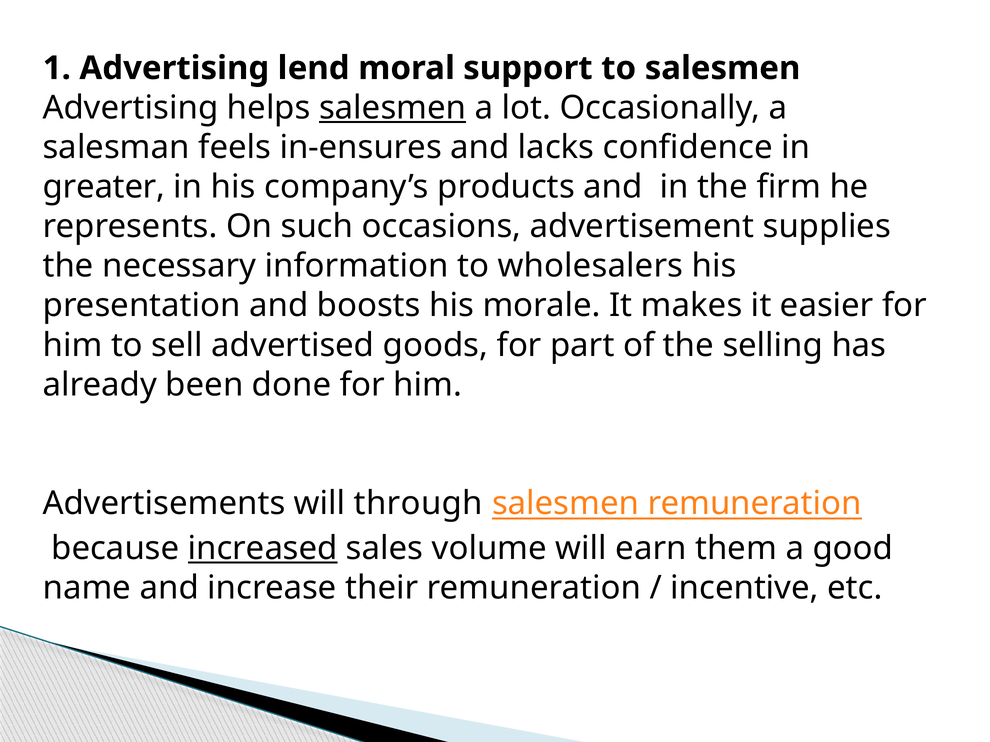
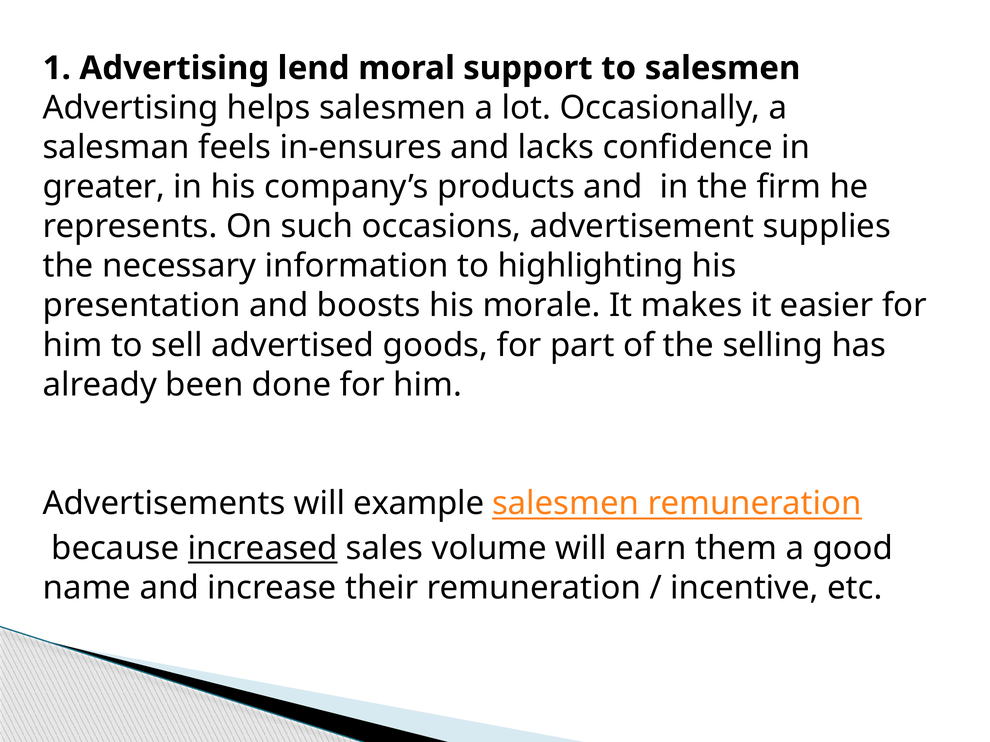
salesmen underline: present -> none (393, 108)
wholesalers: wholesalers -> highlighting (591, 266)
through: through -> example (419, 504)
